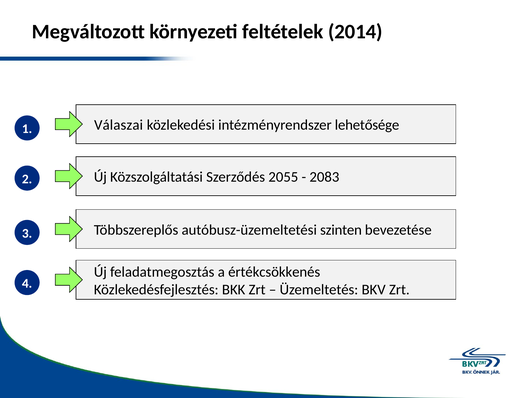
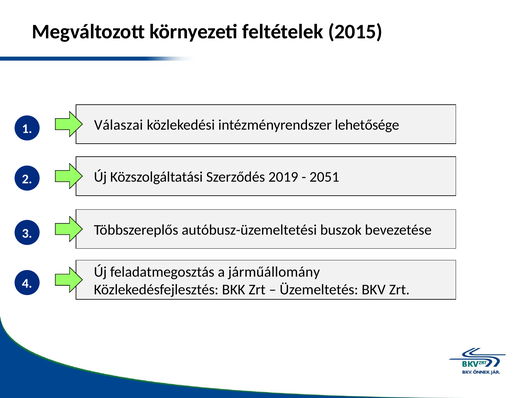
2014: 2014 -> 2015 (355, 32)
2055: 2055 -> 2019 (283, 177)
2083: 2083 -> 2051 (324, 177)
szinten: szinten -> buszok (341, 230)
értékcsökkenés: értékcsökkenés -> járműállomány (274, 272)
